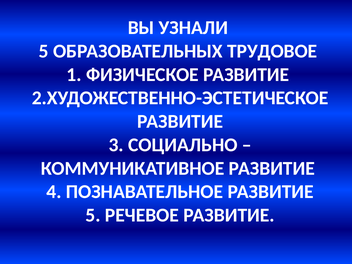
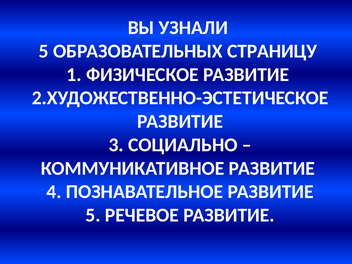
ТРУДОВОЕ: ТРУДОВОЕ -> СТРАНИЦУ (272, 51)
